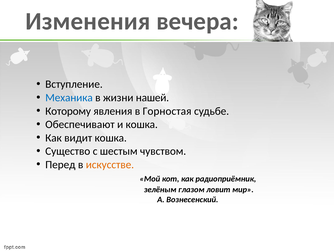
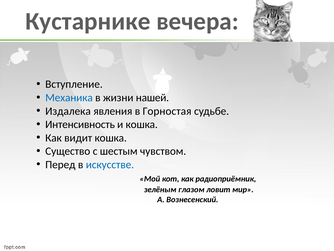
Изменения: Изменения -> Кустарнике (88, 21)
Которому: Которому -> Издалека (68, 111)
Обеспечивают: Обеспечивают -> Интенсивность (80, 124)
искусстве colour: orange -> blue (110, 164)
